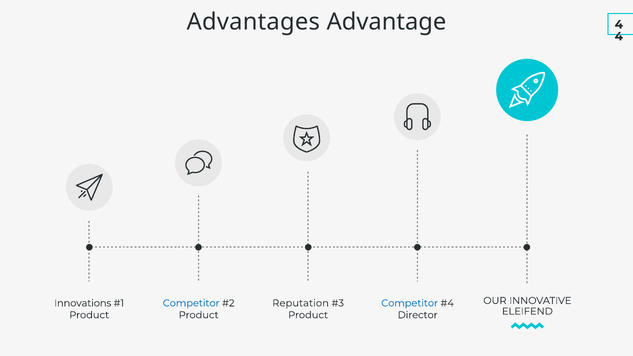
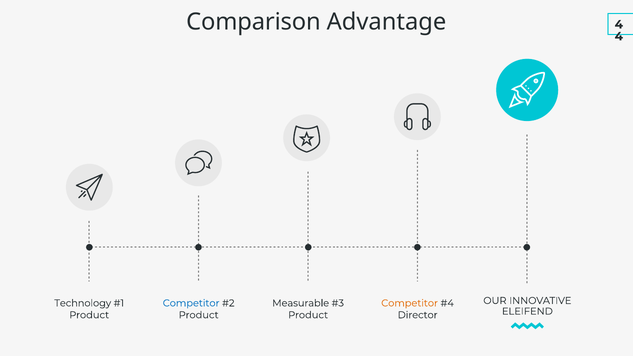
Advantages: Advantages -> Comparison (253, 22)
Innovations: Innovations -> Technology (83, 303)
Reputation: Reputation -> Measurable (301, 303)
Competitor colour: blue -> orange (410, 303)
